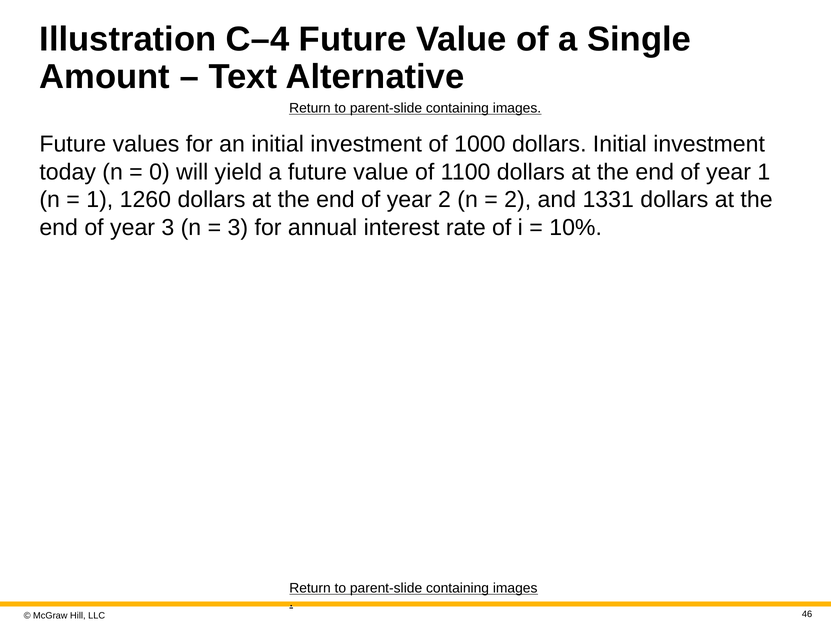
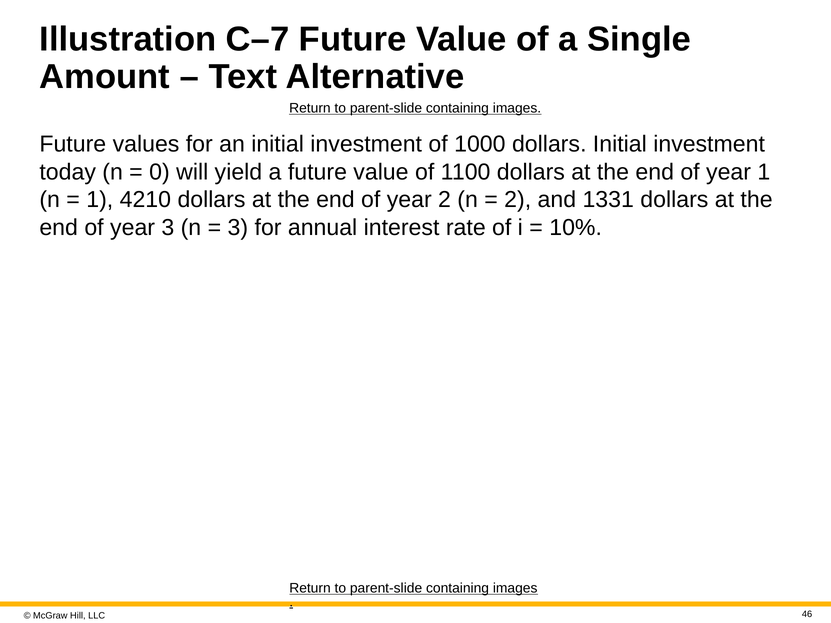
C–4: C–4 -> C–7 (258, 40)
1260: 1260 -> 4210 (145, 200)
